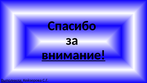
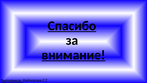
Спасибо underline: none -> present (72, 26)
